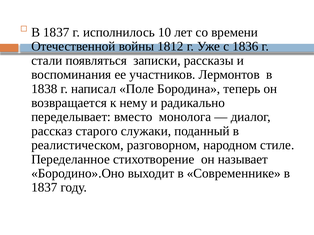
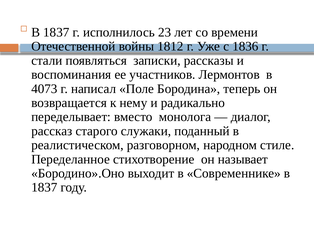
10: 10 -> 23 (165, 32)
1838: 1838 -> 4073 (44, 89)
